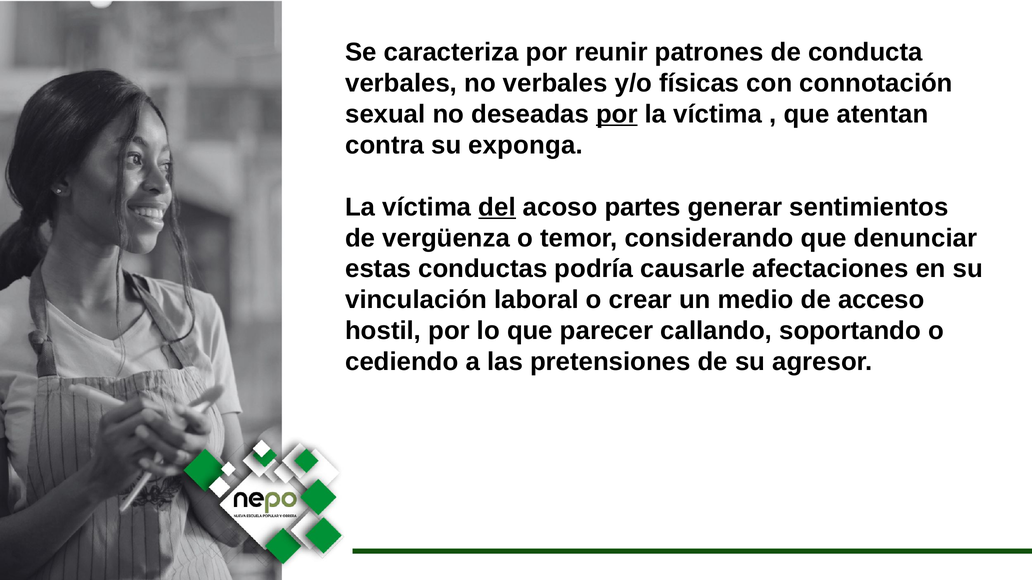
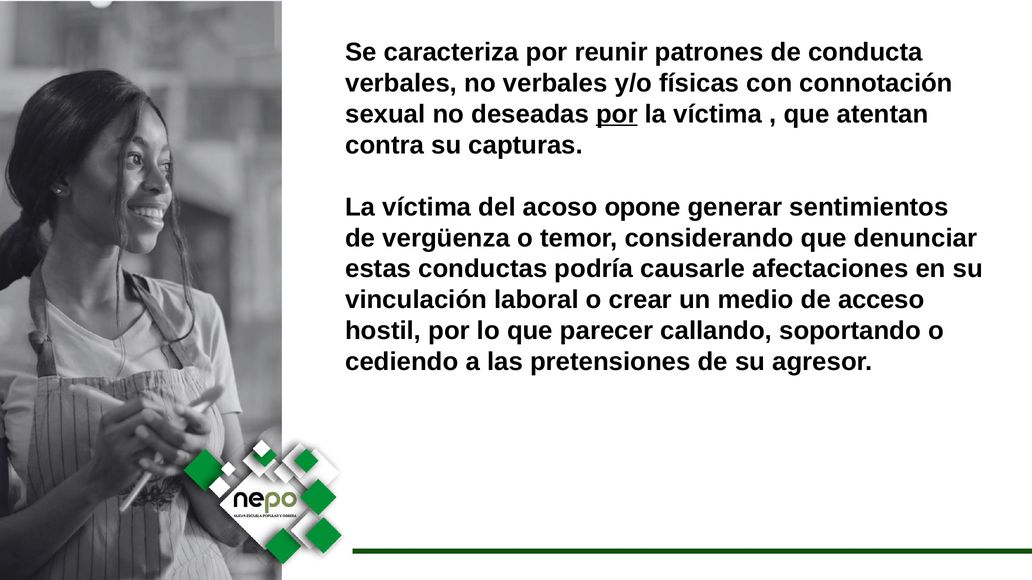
exponga: exponga -> capturas (526, 145)
del underline: present -> none (497, 207)
partes: partes -> opone (643, 207)
